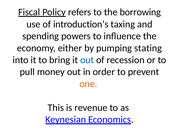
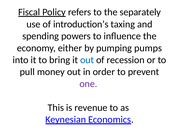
borrowing: borrowing -> separately (140, 12)
stating: stating -> pumps (148, 48)
one colour: orange -> purple (88, 84)
